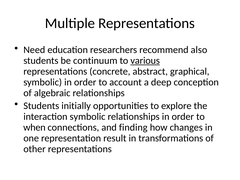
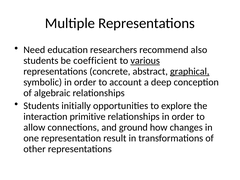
continuum: continuum -> coefficient (95, 61)
graphical underline: none -> present (190, 71)
interaction symbolic: symbolic -> primitive (88, 117)
when: when -> allow (34, 127)
finding: finding -> ground (133, 127)
